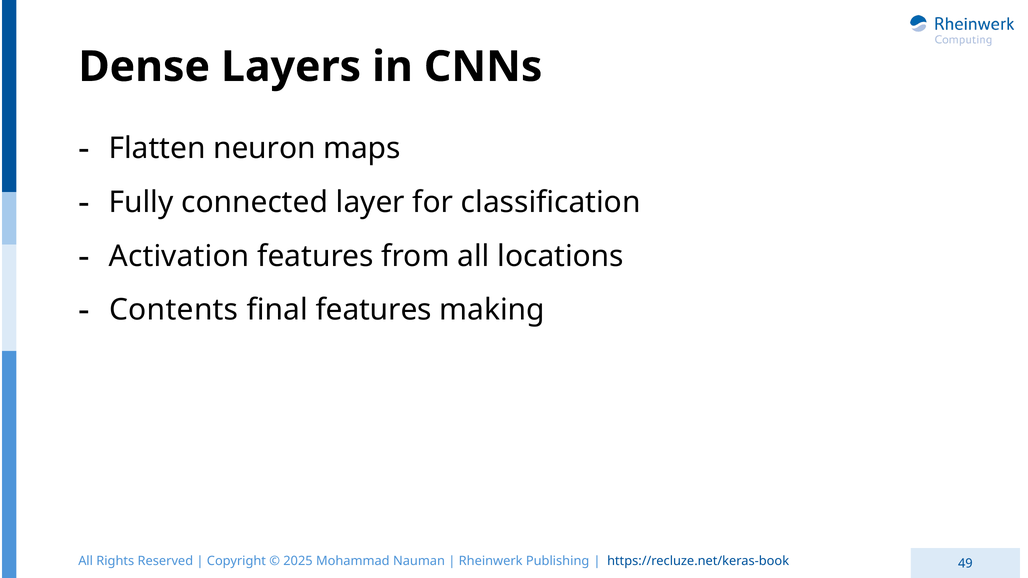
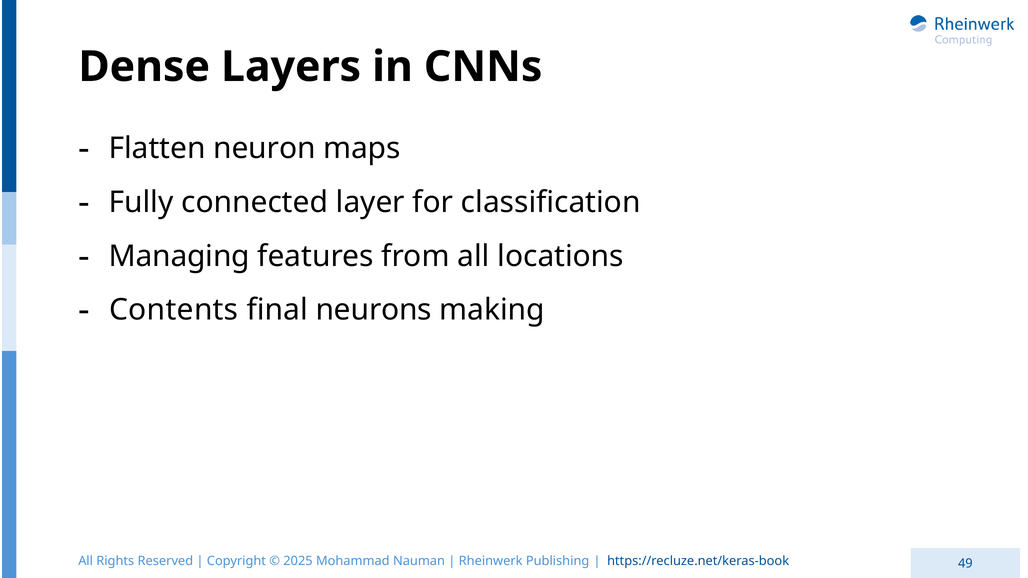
Activation: Activation -> Managing (179, 256)
final features: features -> neurons (374, 310)
